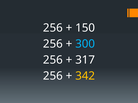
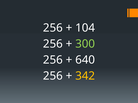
150: 150 -> 104 (85, 28)
300 colour: light blue -> light green (85, 44)
317: 317 -> 640 (85, 60)
